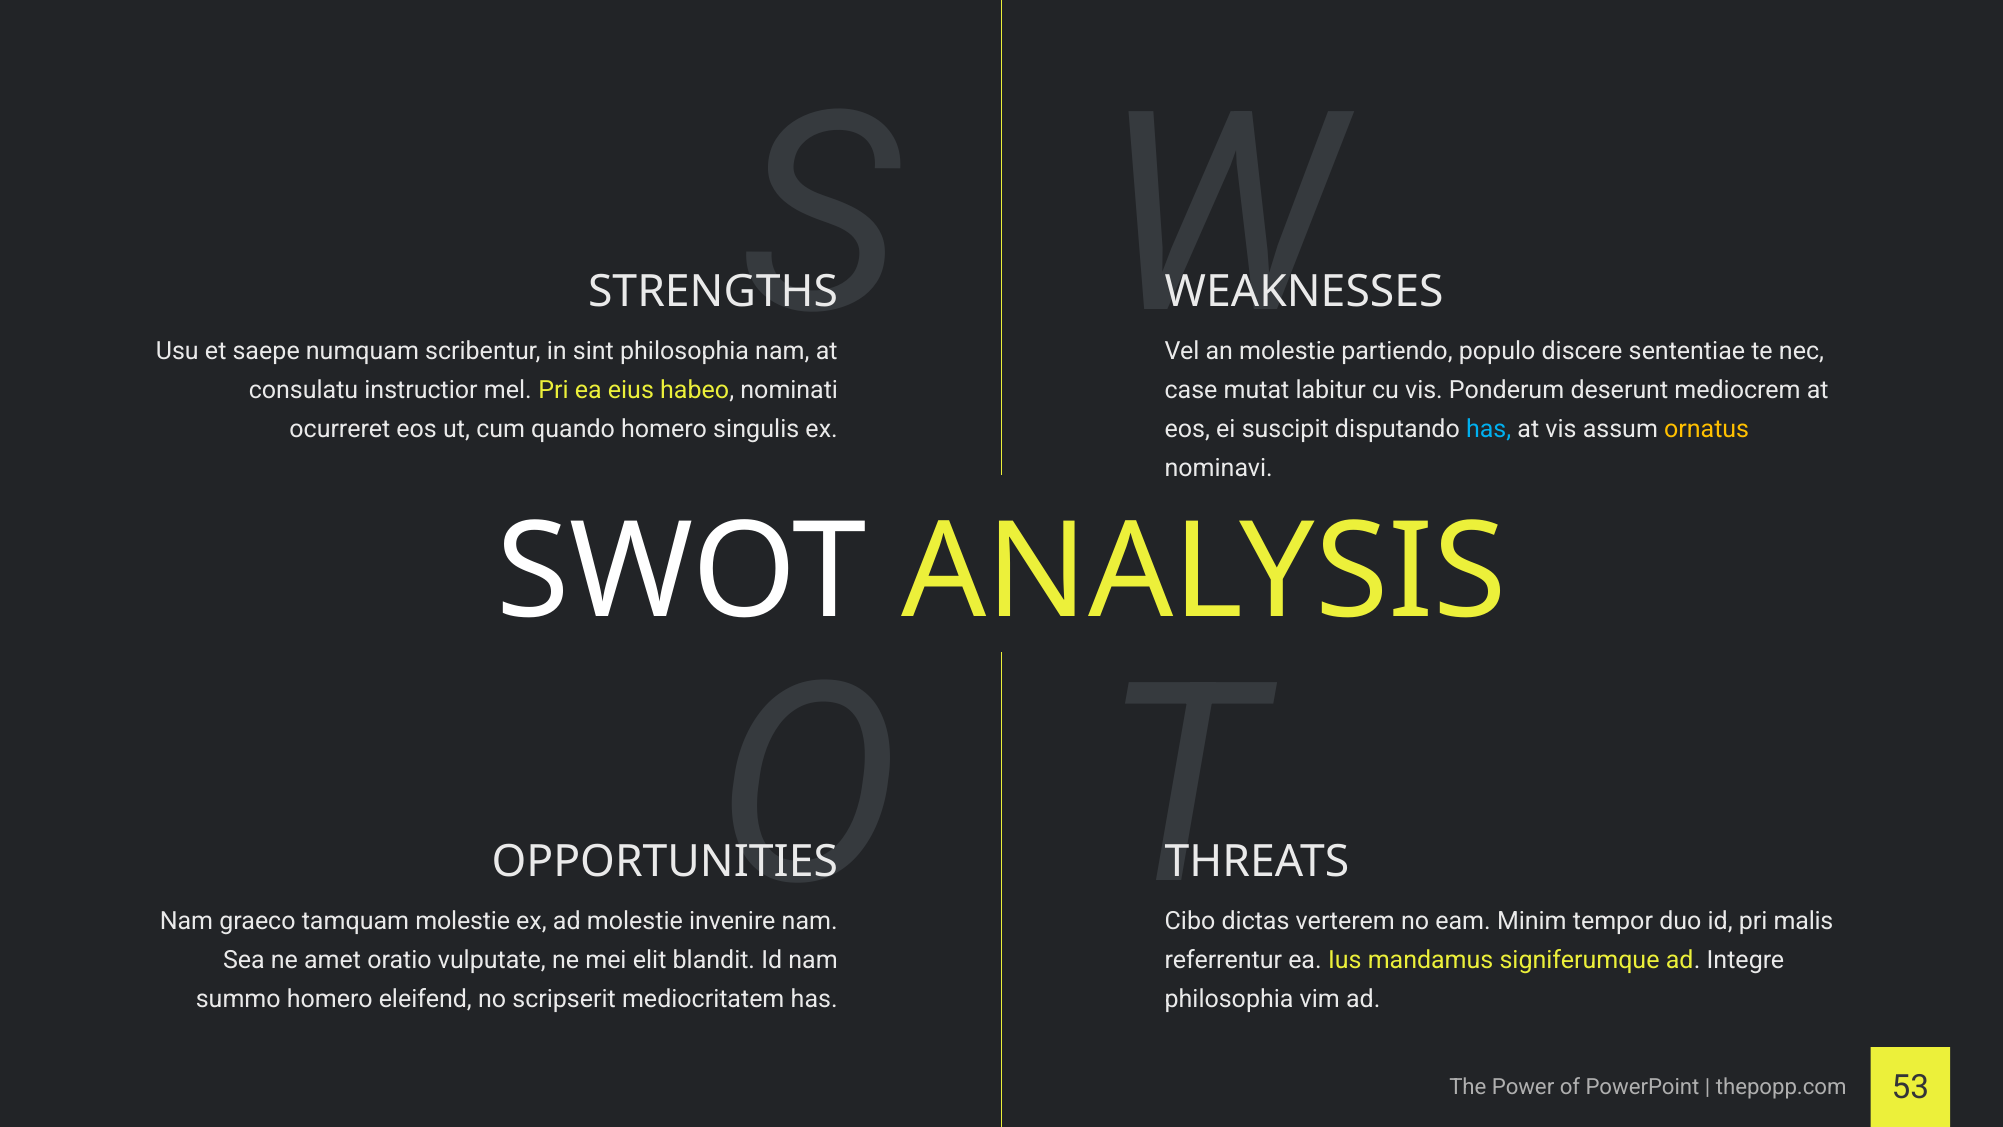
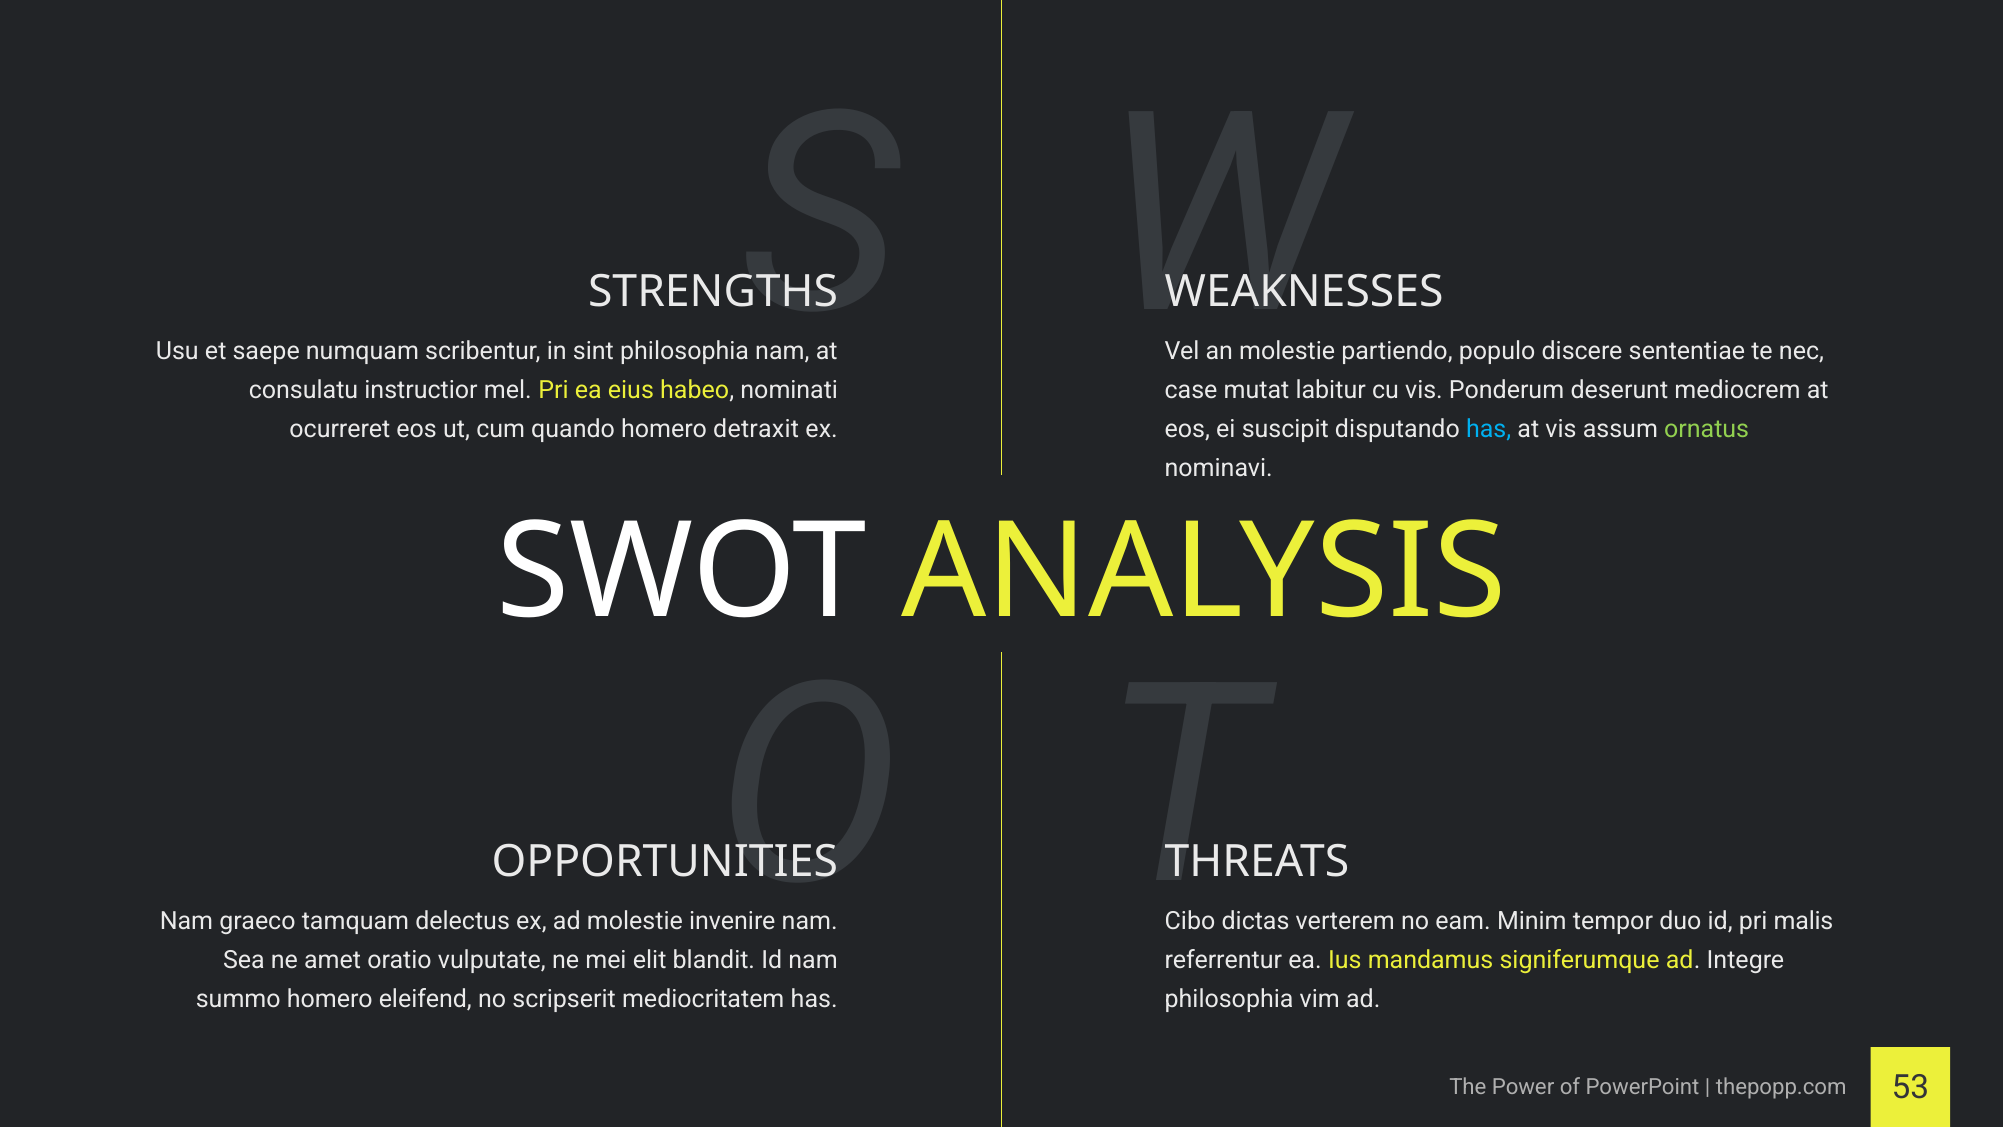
singulis: singulis -> detraxit (756, 429)
ornatus colour: yellow -> light green (1707, 429)
tamquam molestie: molestie -> delectus (463, 921)
